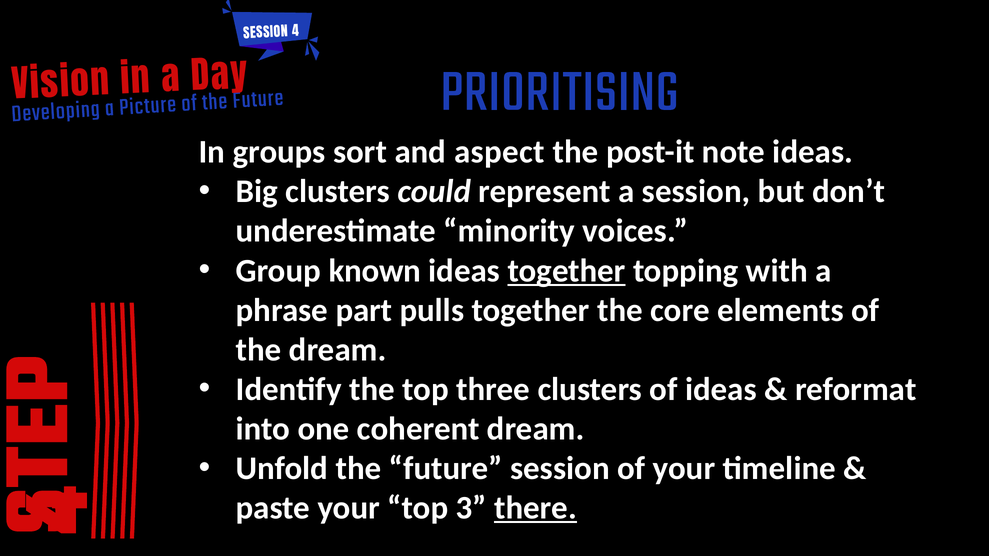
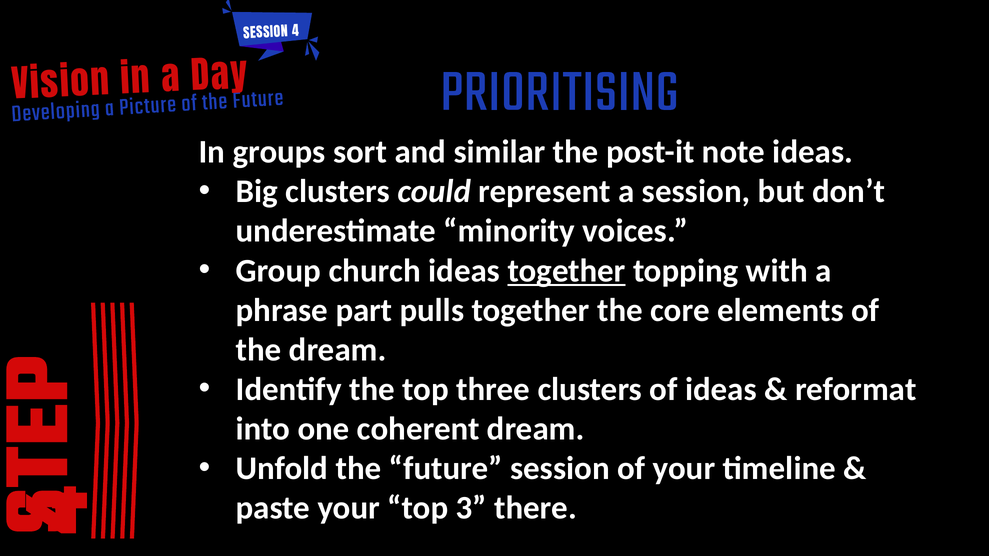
aspect: aspect -> similar (500, 152)
known: known -> church (375, 271)
there underline: present -> none (536, 508)
